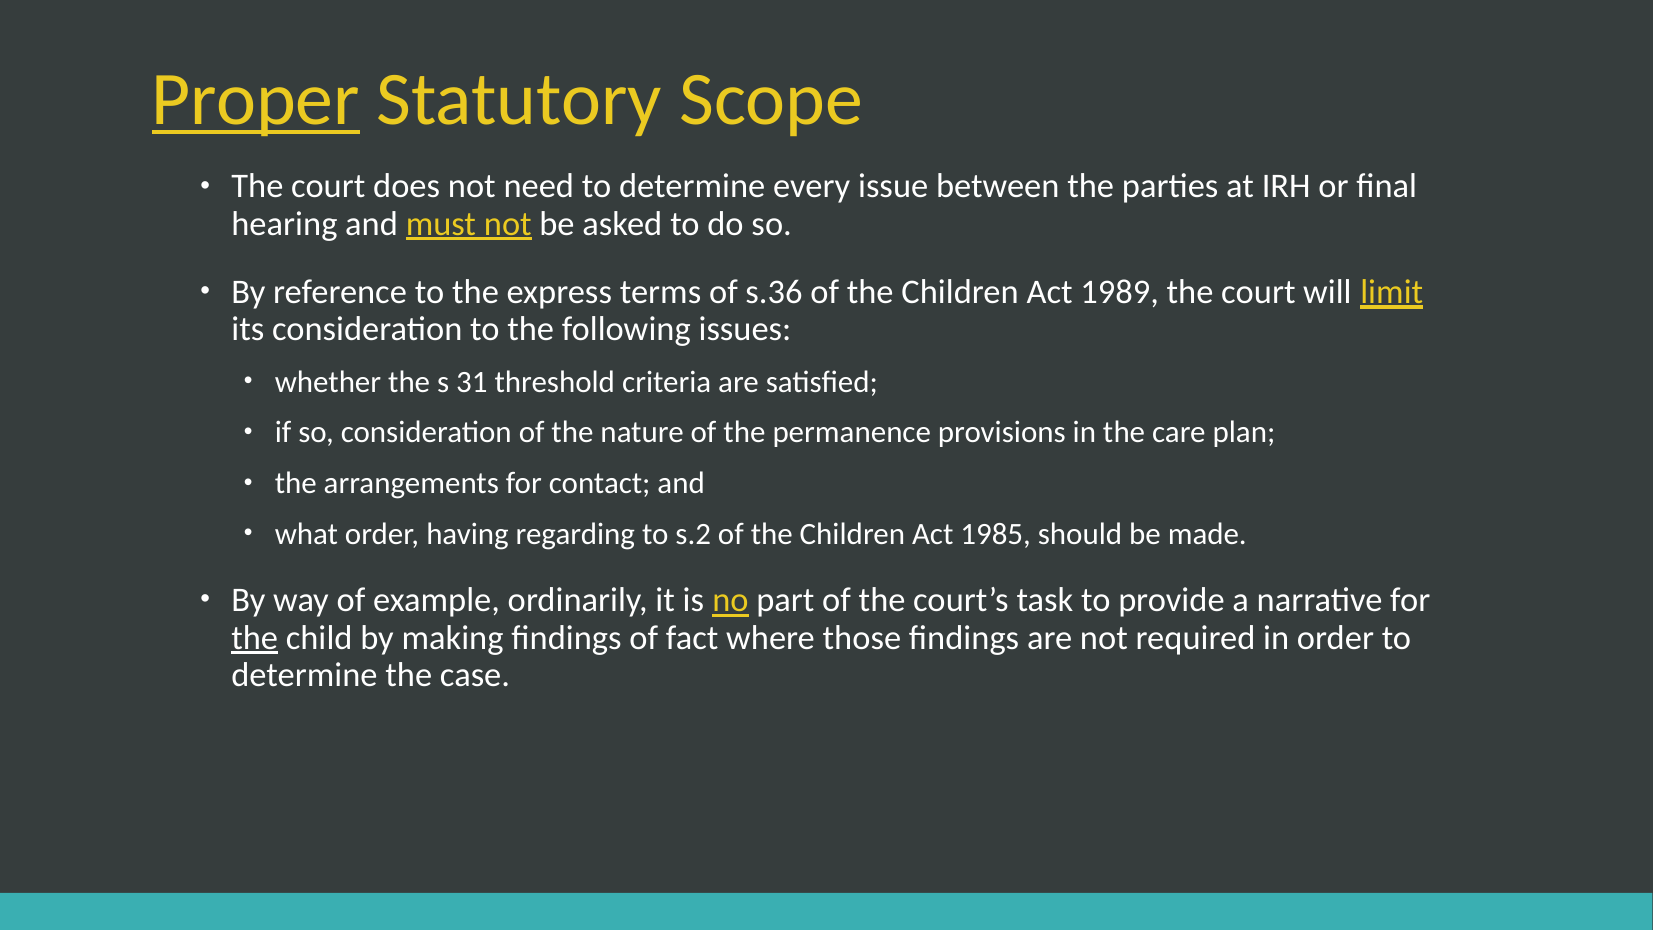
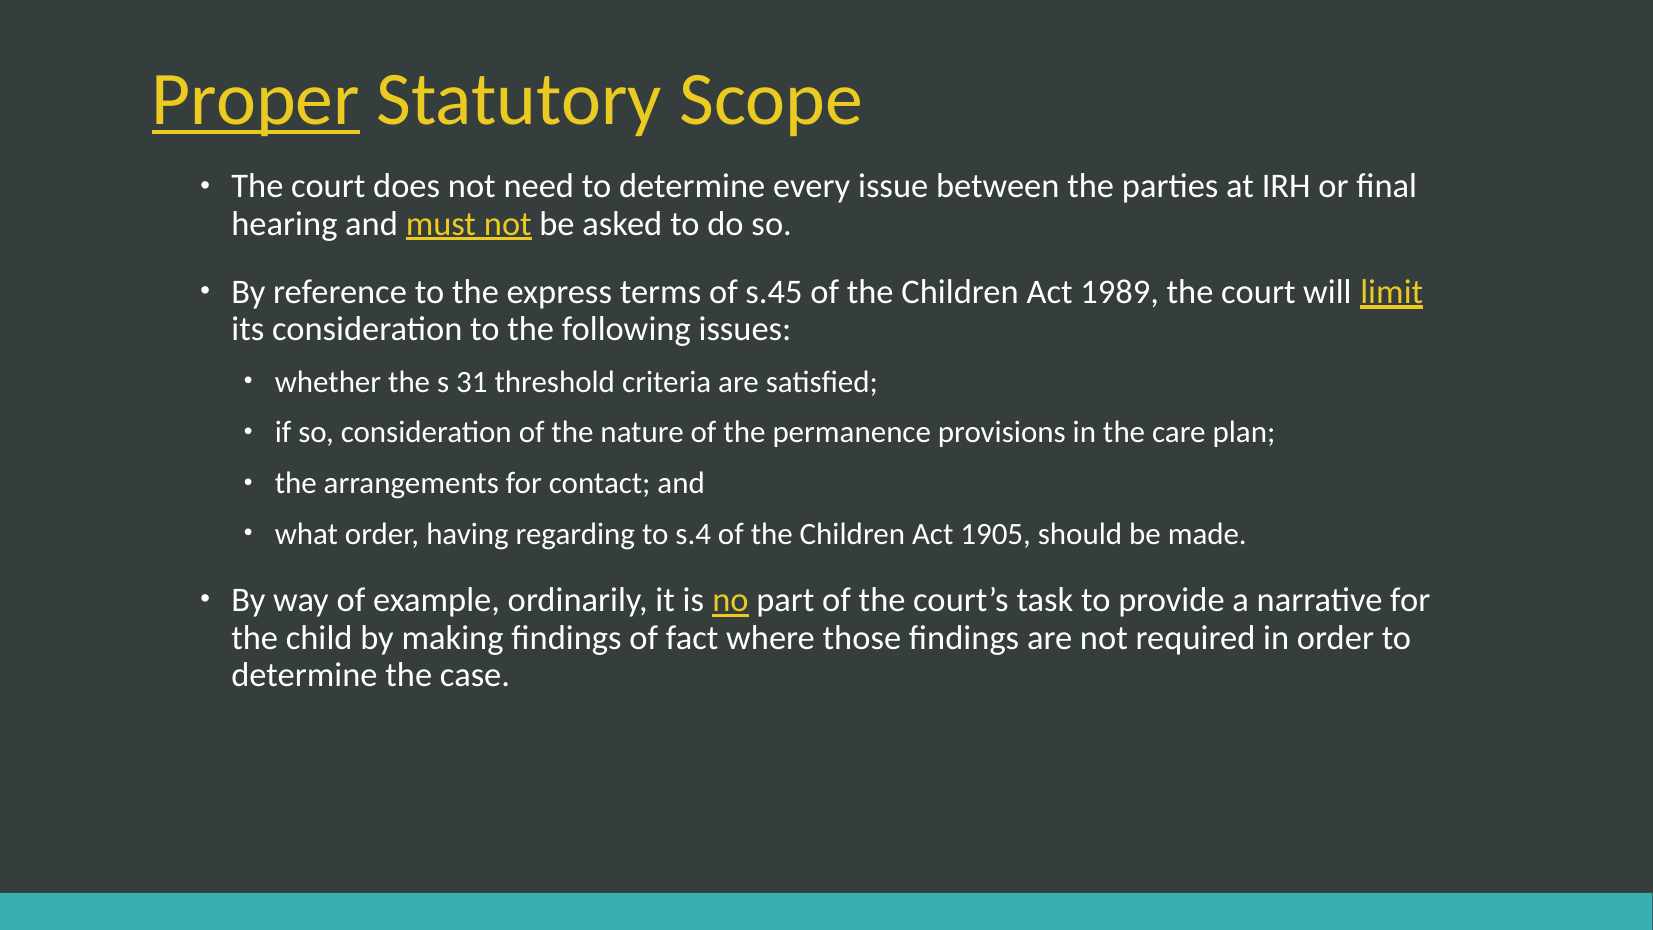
s.36: s.36 -> s.45 (774, 292)
s.2: s.2 -> s.4 (693, 534)
1985: 1985 -> 1905 (996, 534)
the underline: present -> none (255, 638)
